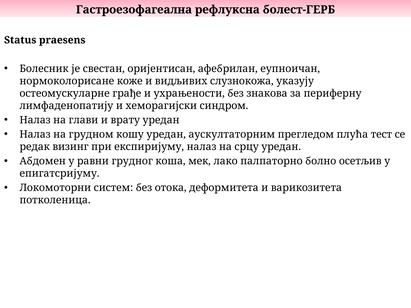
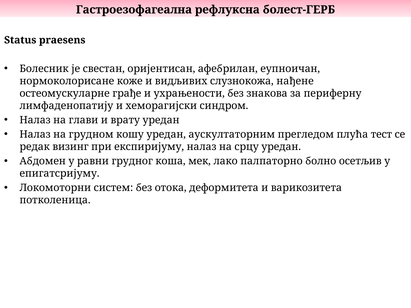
указују: указују -> нађене (295, 81)
